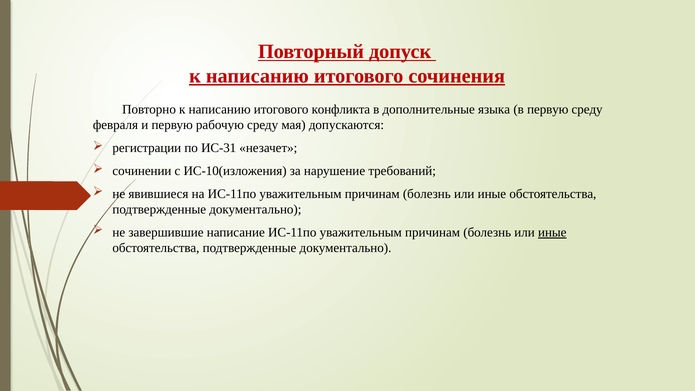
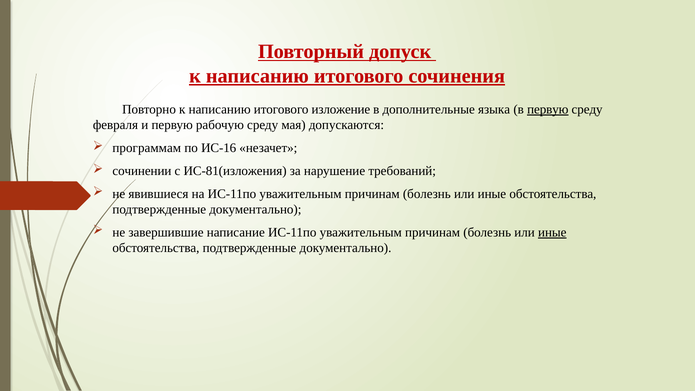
конфликта: конфликта -> изложение (341, 109)
первую underline: none -> present (548, 109)
регистрации: регистрации -> программам (147, 148)
ИС-31: ИС-31 -> ИС-16 (219, 148)
ИС-10(изложения: ИС-10(изложения -> ИС-81(изложения (235, 171)
